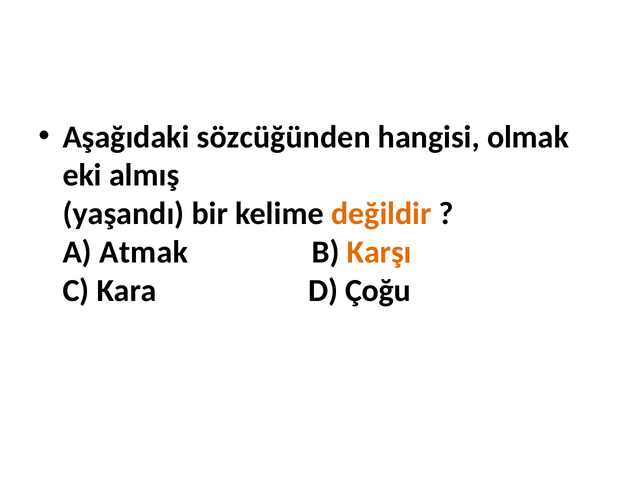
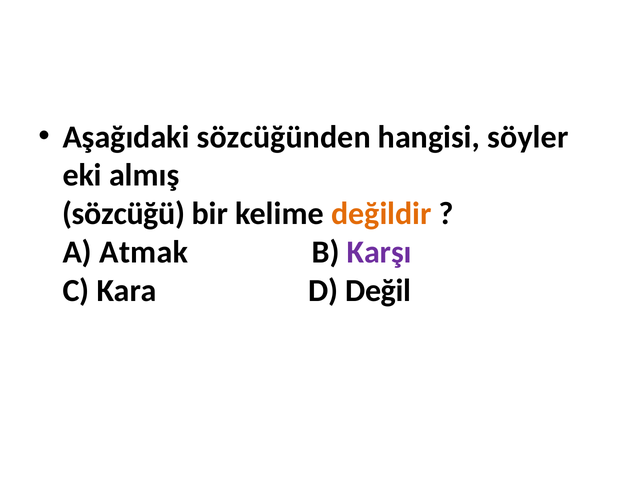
olmak: olmak -> söyler (528, 137)
yaşandı: yaşandı -> sözcüğü (124, 214)
Karşı colour: orange -> purple (379, 252)
Çoğu: Çoğu -> Değil (378, 291)
